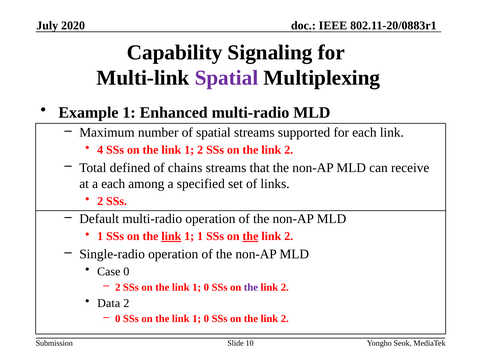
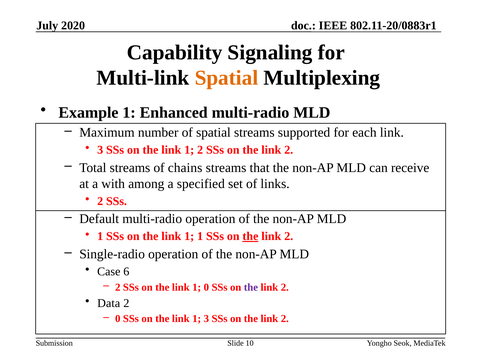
Spatial colour: purple -> orange (226, 78)
4: 4 -> 3 (100, 150)
Total defined: defined -> streams (130, 168)
a each: each -> with (113, 184)
link underline: present -> none (171, 236)
Case 0: 0 -> 6 (126, 271)
0: 0 -> 3 (206, 319)
